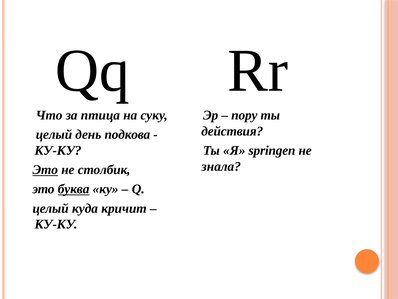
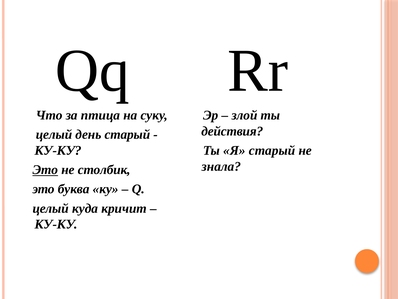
пору: пору -> злой (244, 115)
день подкова: подкова -> старый (127, 134)
Я springen: springen -> старый (272, 150)
буква underline: present -> none (74, 189)
